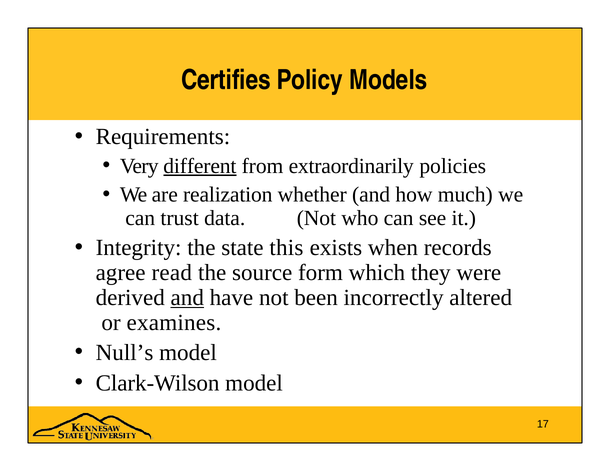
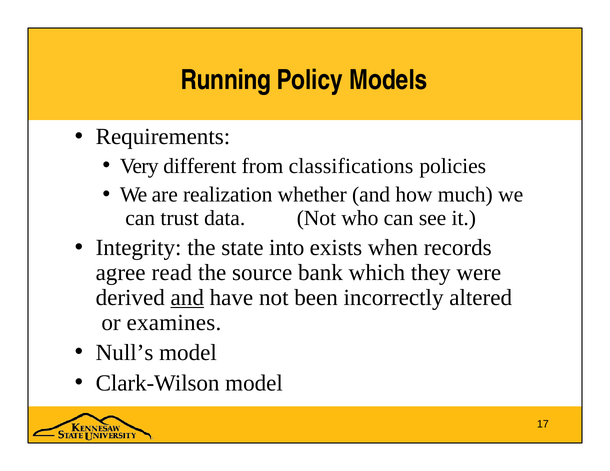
Certifies: Certifies -> Running (226, 80)
different underline: present -> none (200, 166)
extraordinarily: extraordinarily -> classifications (351, 166)
this: this -> into (287, 248)
form: form -> bank (320, 273)
